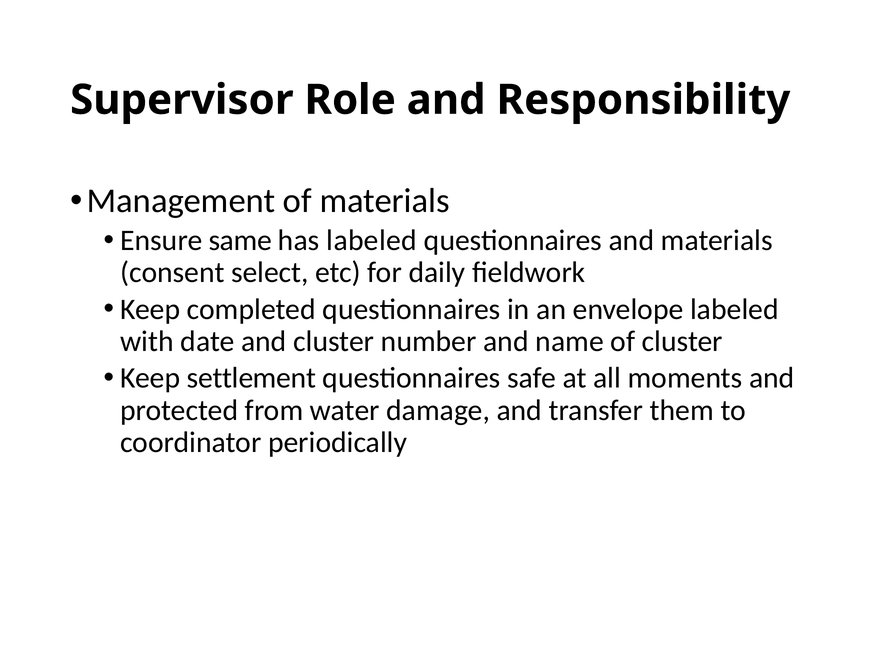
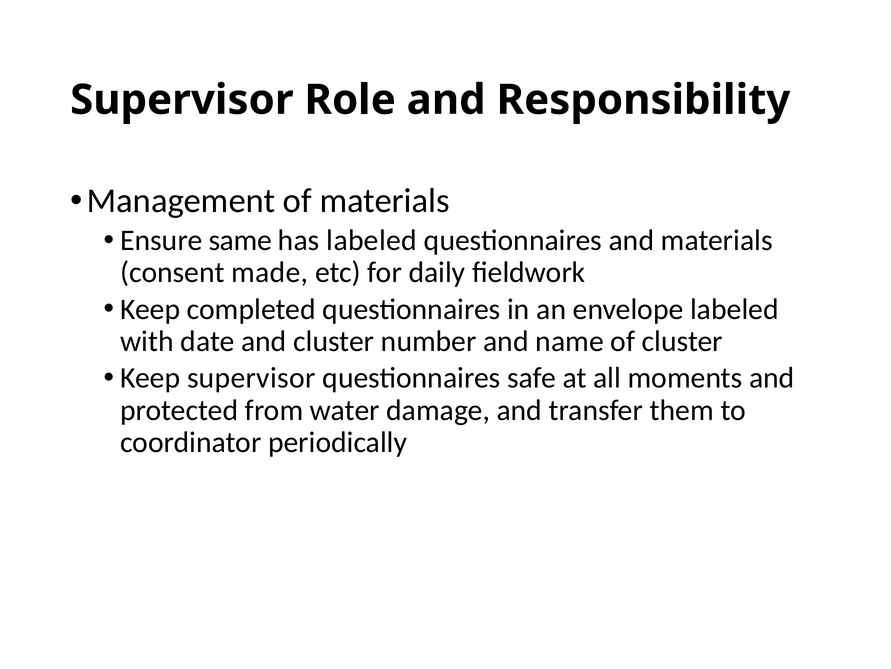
select: select -> made (270, 272)
Keep settlement: settlement -> supervisor (251, 378)
